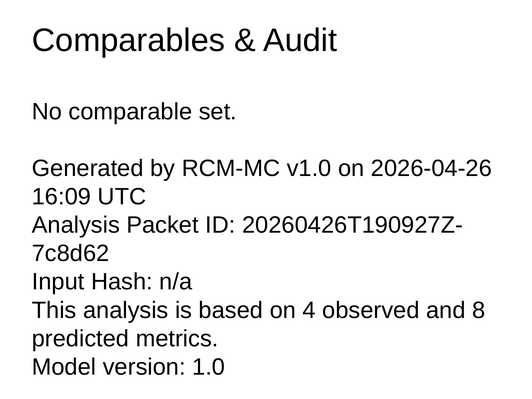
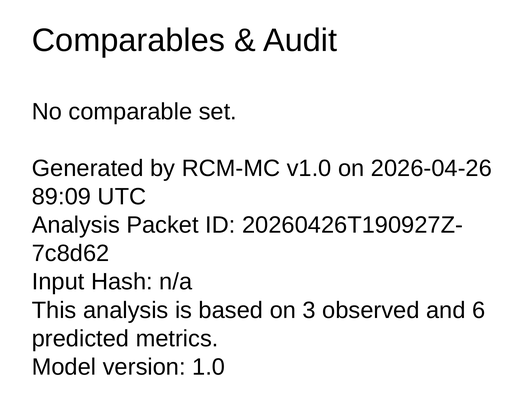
16:09: 16:09 -> 89:09 (61, 197)
4: 4 -> 3 (309, 310)
8: 8 -> 6 (479, 310)
